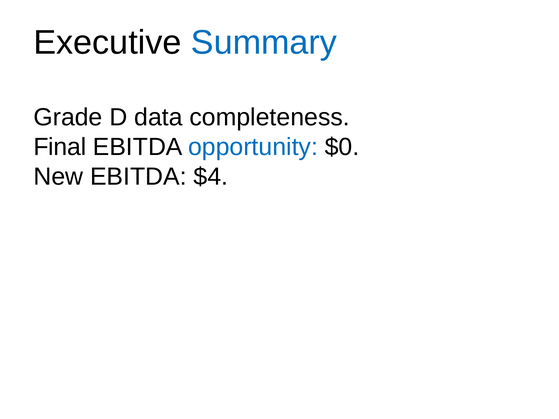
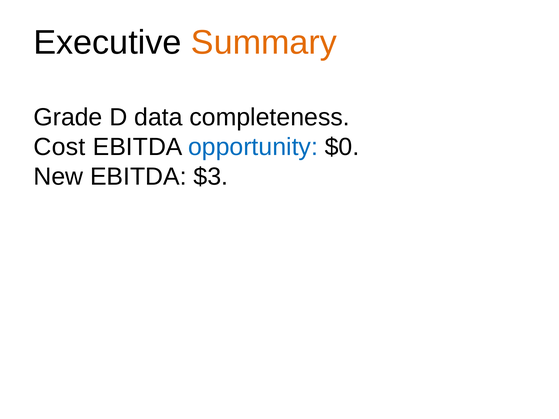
Summary colour: blue -> orange (264, 42)
Final: Final -> Cost (60, 147)
$4: $4 -> $3 (211, 177)
